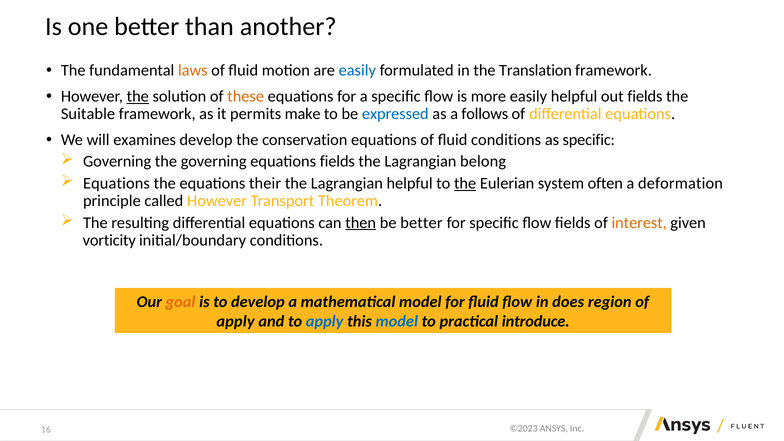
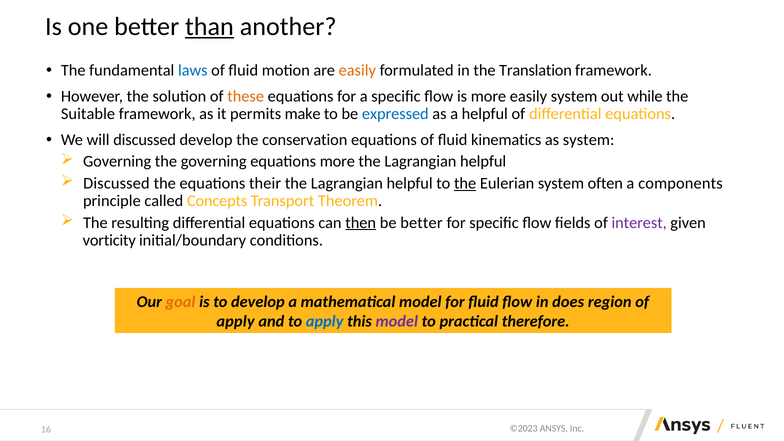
than underline: none -> present (209, 26)
laws colour: orange -> blue (193, 70)
easily colour: blue -> orange (357, 70)
the underline: present -> none (138, 96)
easily helpful: helpful -> system (574, 96)
out fields: fields -> while (645, 96)
a follows: follows -> helpful (485, 114)
will examines: examines -> discussed (145, 140)
fluid conditions: conditions -> kinematics (506, 140)
as specific: specific -> system (589, 140)
equations fields: fields -> more (337, 162)
belong: belong -> helpful (483, 162)
Equations: Equations -> Discussed (116, 183)
deformation: deformation -> components (680, 183)
called However: However -> Concepts (217, 201)
interest colour: orange -> purple (639, 223)
model colour: blue -> purple (397, 321)
introduce: introduce -> therefore (536, 321)
